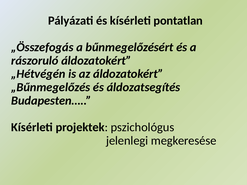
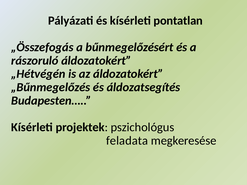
jelenlegi: jelenlegi -> feladata (127, 141)
